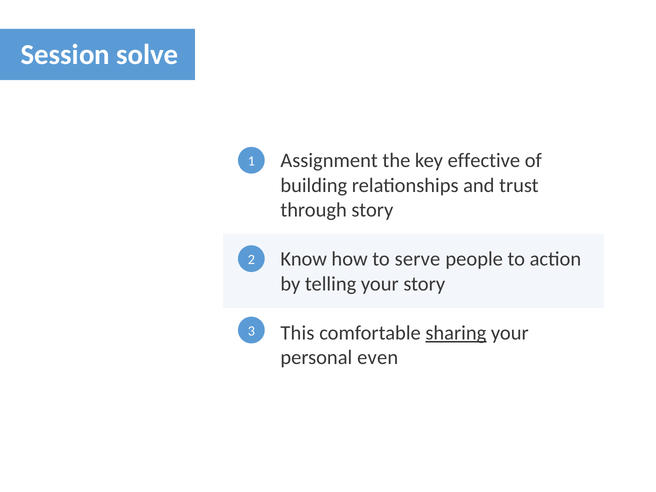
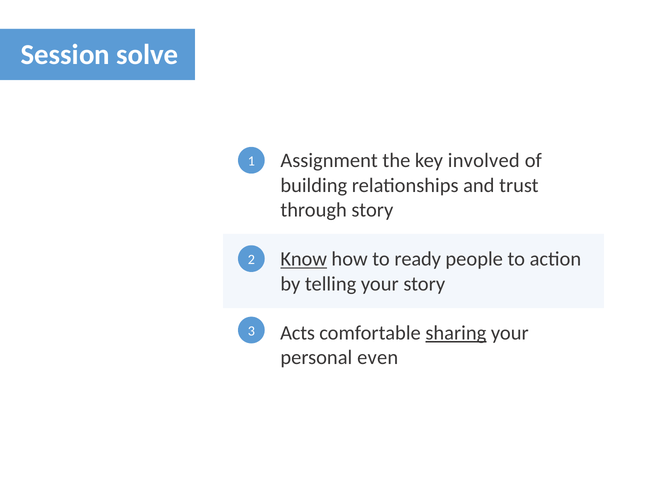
effective: effective -> involved (484, 161)
Know underline: none -> present (304, 259)
serve: serve -> ready (418, 259)
This: This -> Acts (298, 333)
